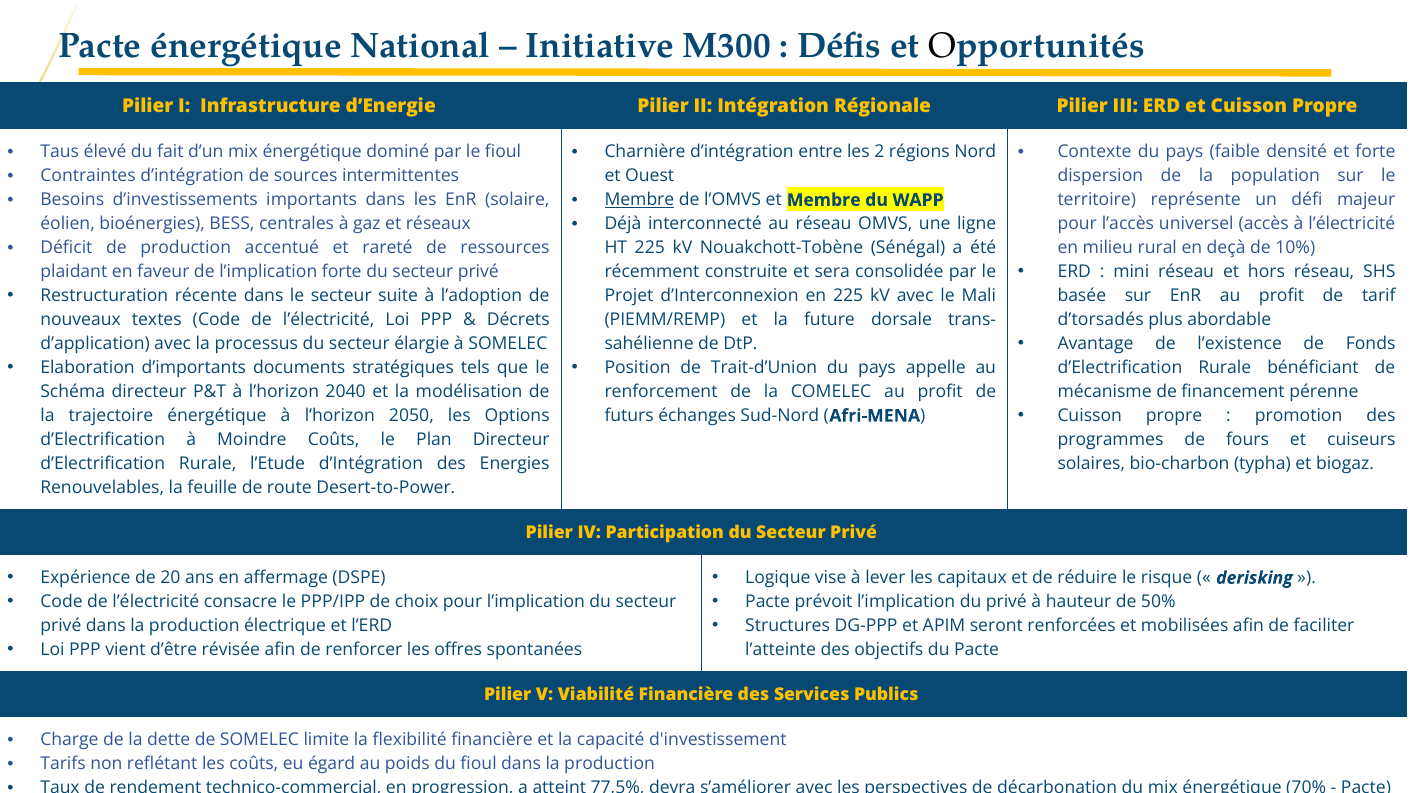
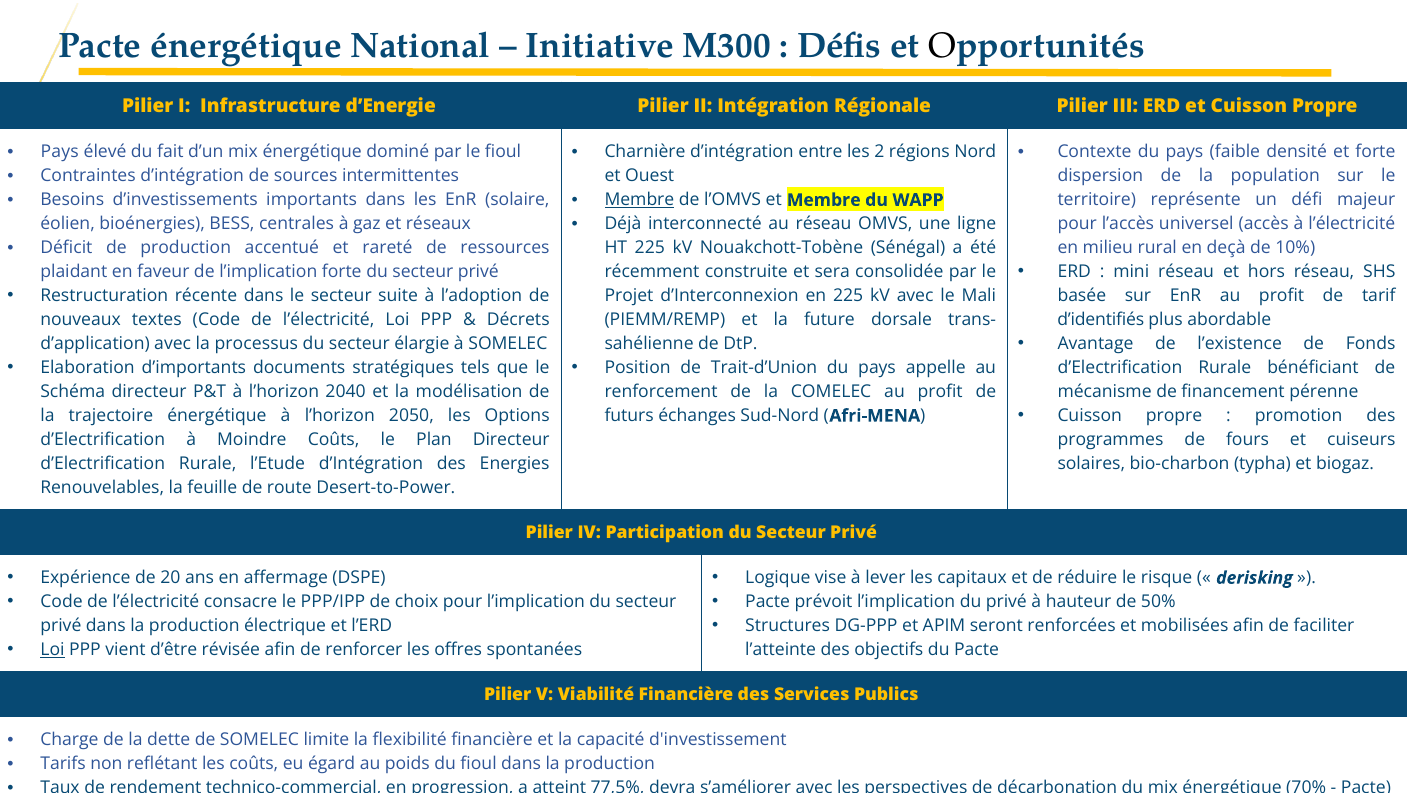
Taus: Taus -> Pays (60, 152)
d’torsadés: d’torsadés -> d’identifiés (1101, 320)
Loi underline: none -> present (52, 650)
